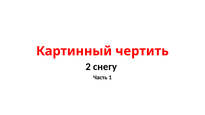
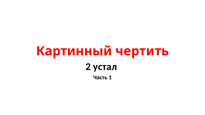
снегу: снегу -> устал (105, 67)
